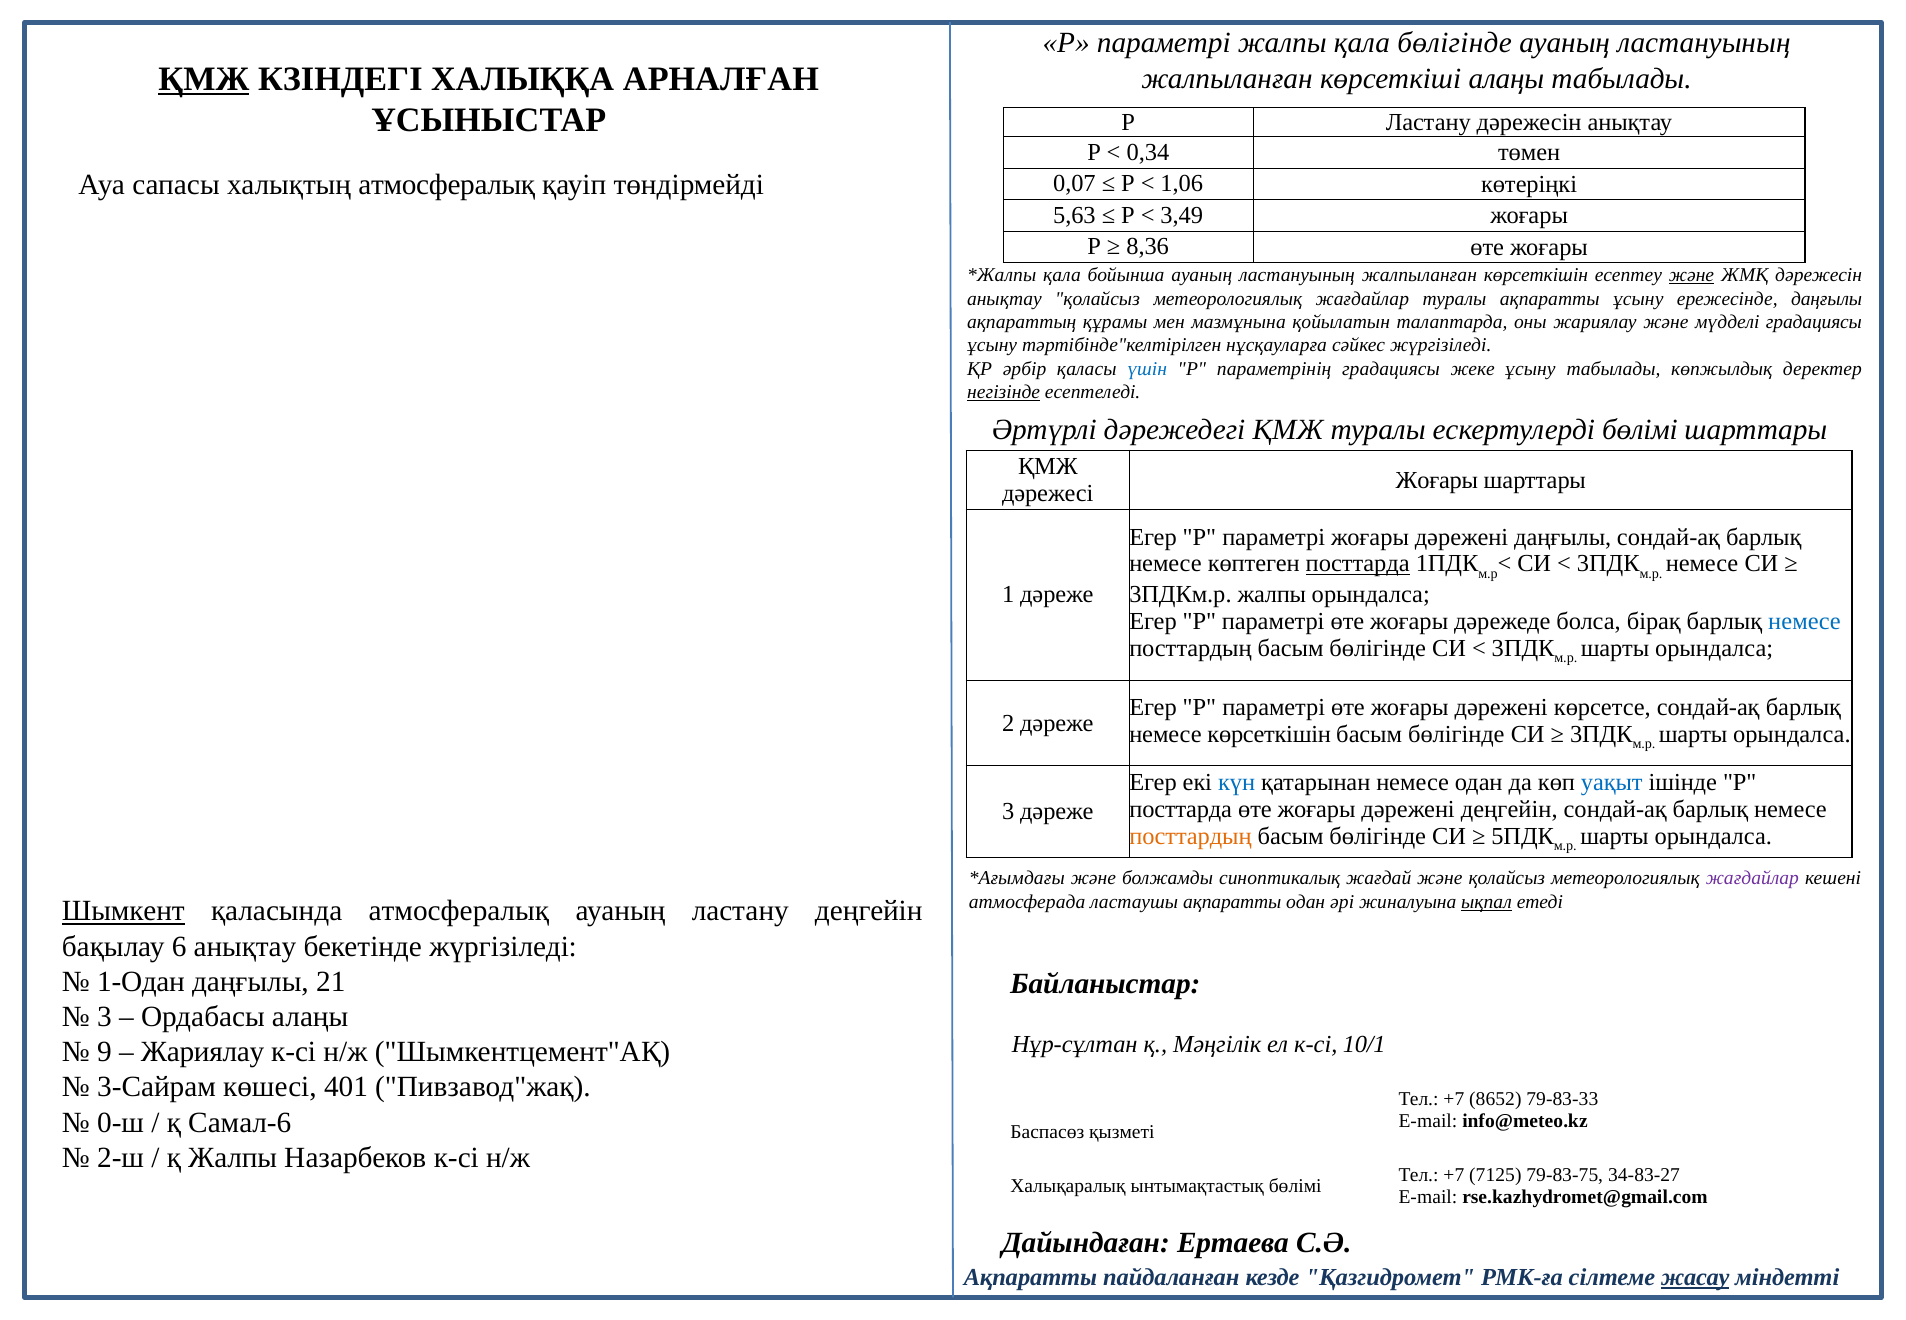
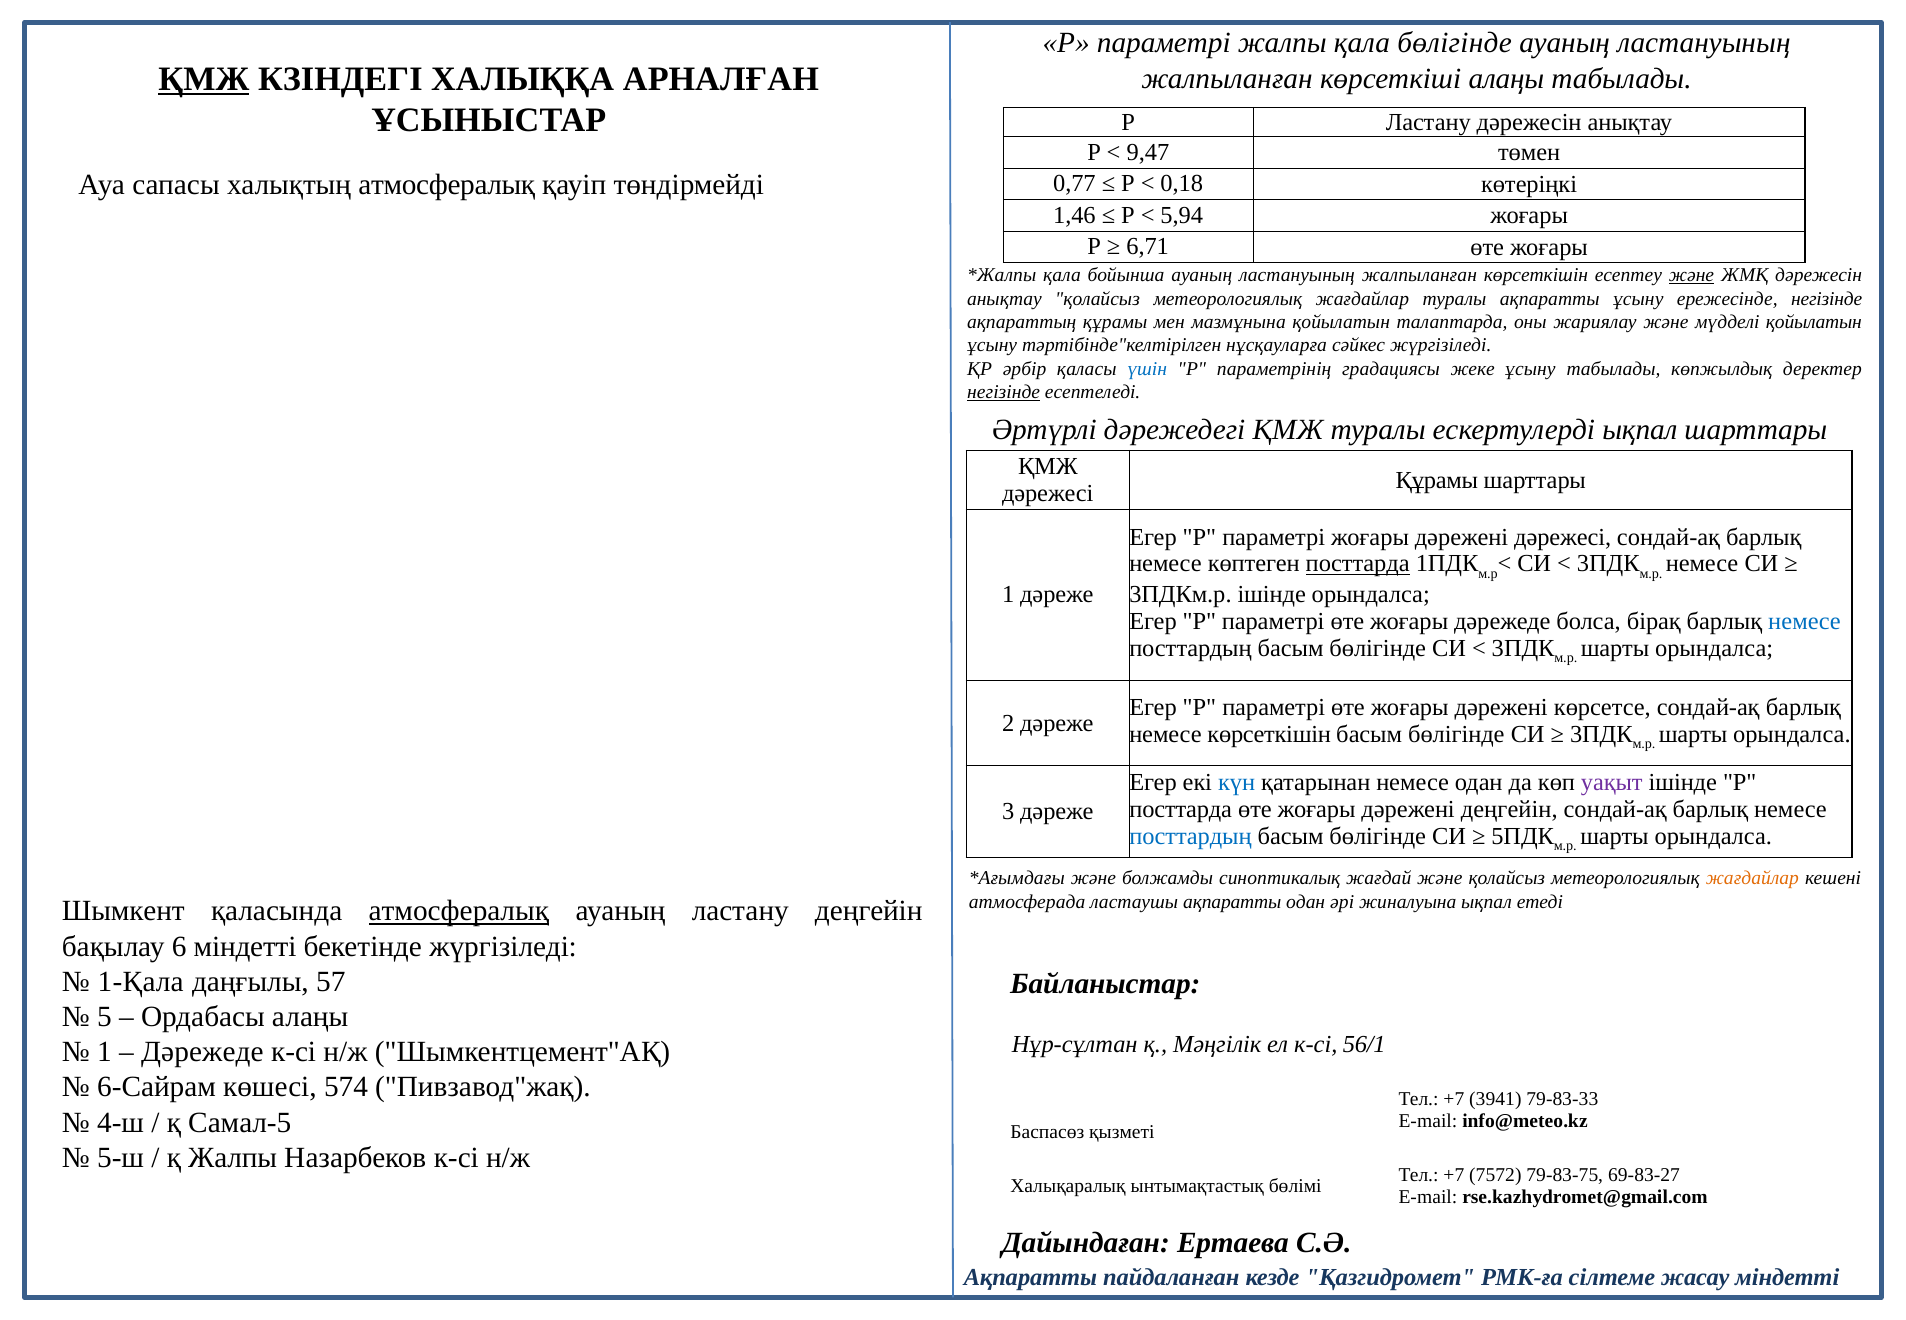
0,34: 0,34 -> 9,47 (1148, 152)
0,07: 0,07 -> 0,77 (1074, 184)
1,06: 1,06 -> 0,18 (1182, 184)
5,63: 5,63 -> 1,46 (1074, 215)
3,49: 3,49 -> 5,94 (1182, 215)
8,36: 8,36 -> 6,71 (1148, 247)
ережесінде даңғылы: даңғылы -> негізінде (1827, 299)
мүдделі градациясы: градациясы -> қойылатын (1814, 322)
ескертулерді бөлімі: бөлімі -> ықпал (1640, 430)
Жоғары: Жоғары -> Құрамы (1437, 480)
дәрежені даңғылы: даңғылы -> дәрежесі (1563, 537)
3ПДКм.р жалпы: жалпы -> ішінде (1272, 595)
уақыт colour: blue -> purple (1612, 783)
посттардың colour: orange -> blue (1191, 836)
жағдайлар colour: purple -> orange (1752, 878)
ықпал underline: present -> none (1486, 901)
Шымкент underline: present -> none (123, 911)
атмосфералық underline: none -> present (459, 911)
6 анықтау: анықтау -> міндетті (245, 946)
1-Одан: 1-Одан -> 1-Қала (141, 981)
21: 21 -> 57 (331, 981)
3: 3 -> 5 (105, 1016)
10/1: 10/1 -> 56/1 (1364, 1045)
9: 9 -> 1 (105, 1052)
Жариялау: Жариялау -> Дәрежеде (202, 1052)
3-Сайрам: 3-Сайрам -> 6-Сайрам (156, 1087)
401: 401 -> 574 (346, 1087)
8652: 8652 -> 3941 (1495, 1099)
0-ш: 0-ш -> 4-ш (121, 1122)
Самал-6: Самал-6 -> Самал-5 (240, 1122)
2-ш: 2-ш -> 5-ш (121, 1157)
7125: 7125 -> 7572 (1495, 1175)
34-83-27: 34-83-27 -> 69-83-27 (1644, 1175)
жасау underline: present -> none (1695, 1277)
